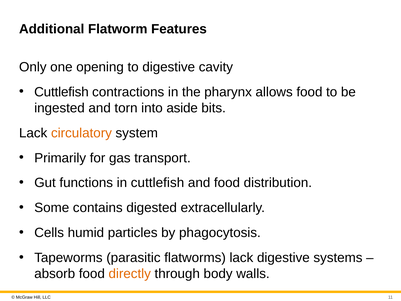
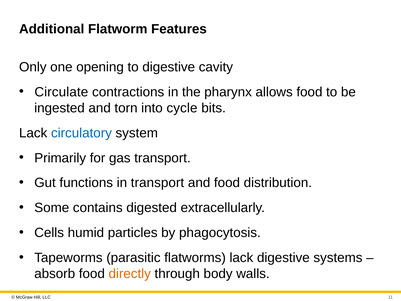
Cuttlefish: Cuttlefish -> Circulate (61, 92)
aside: aside -> cycle (182, 108)
circulatory colour: orange -> blue (81, 133)
in cuttlefish: cuttlefish -> transport (158, 183)
